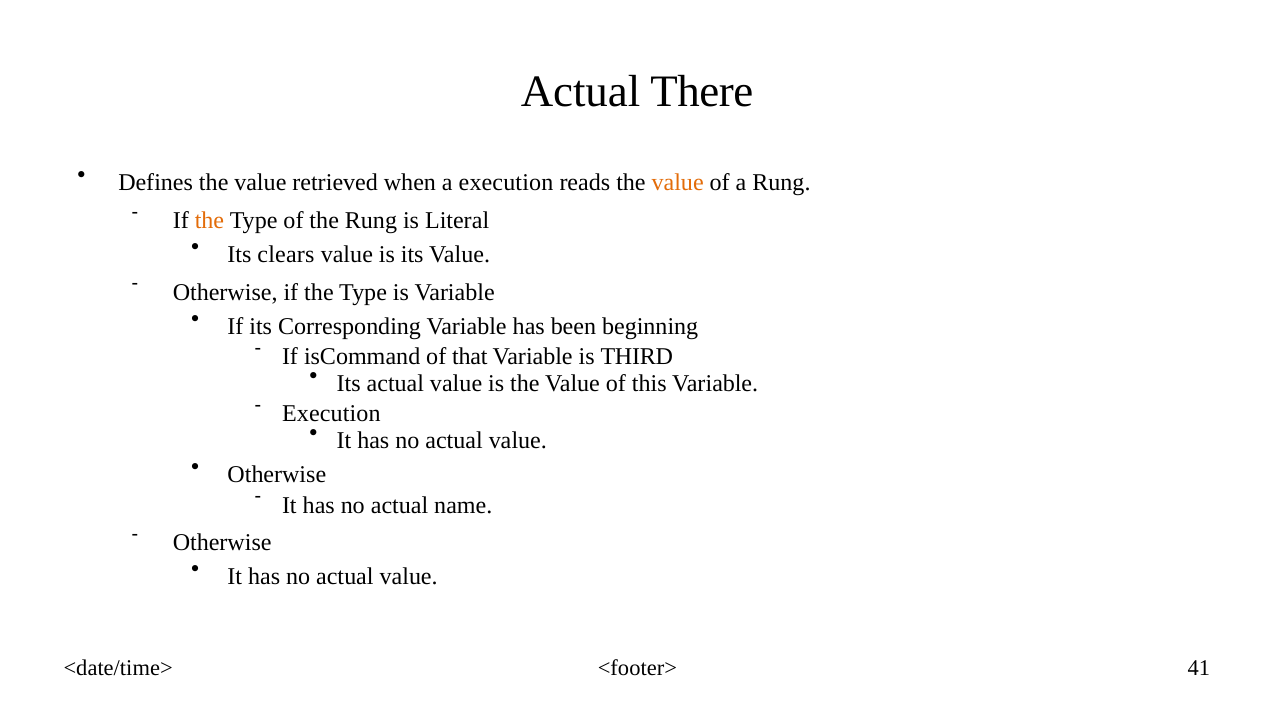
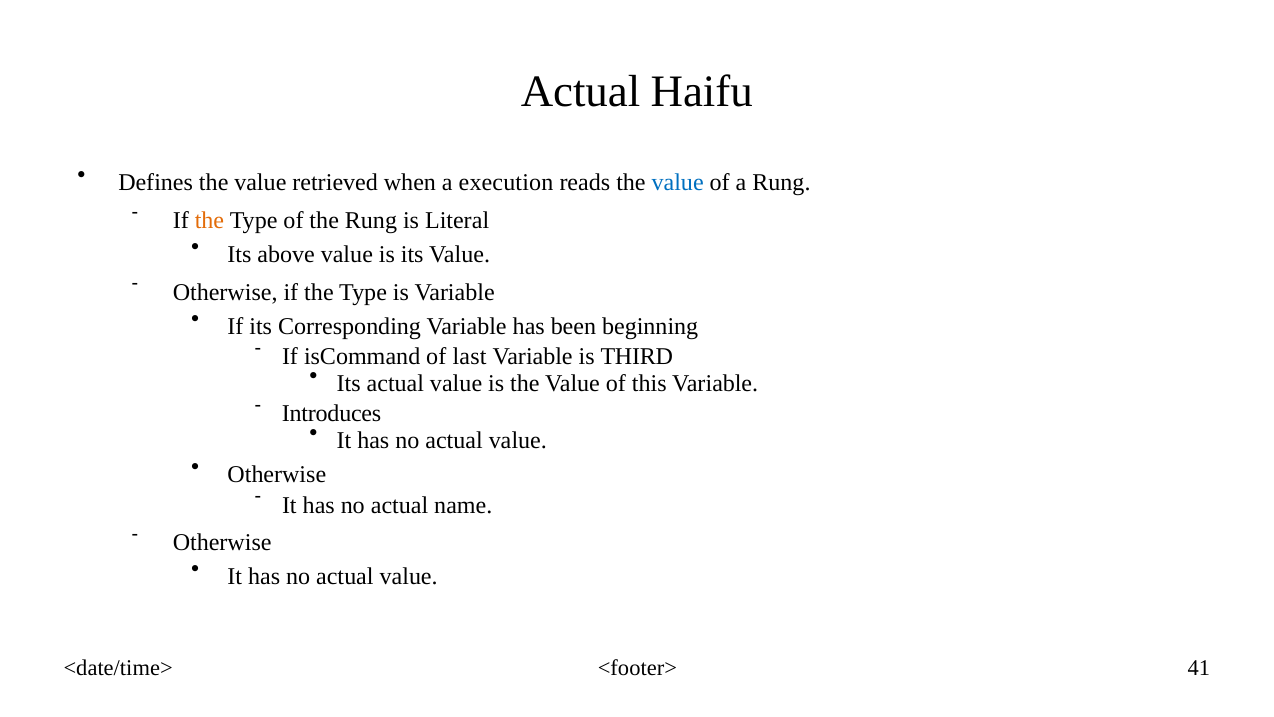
There: There -> Haifu (702, 91)
value colour: orange -> blue (678, 183)
clears: clears -> above (286, 254)
that: that -> last (470, 357)
Execution: Execution -> Introduces (332, 414)
